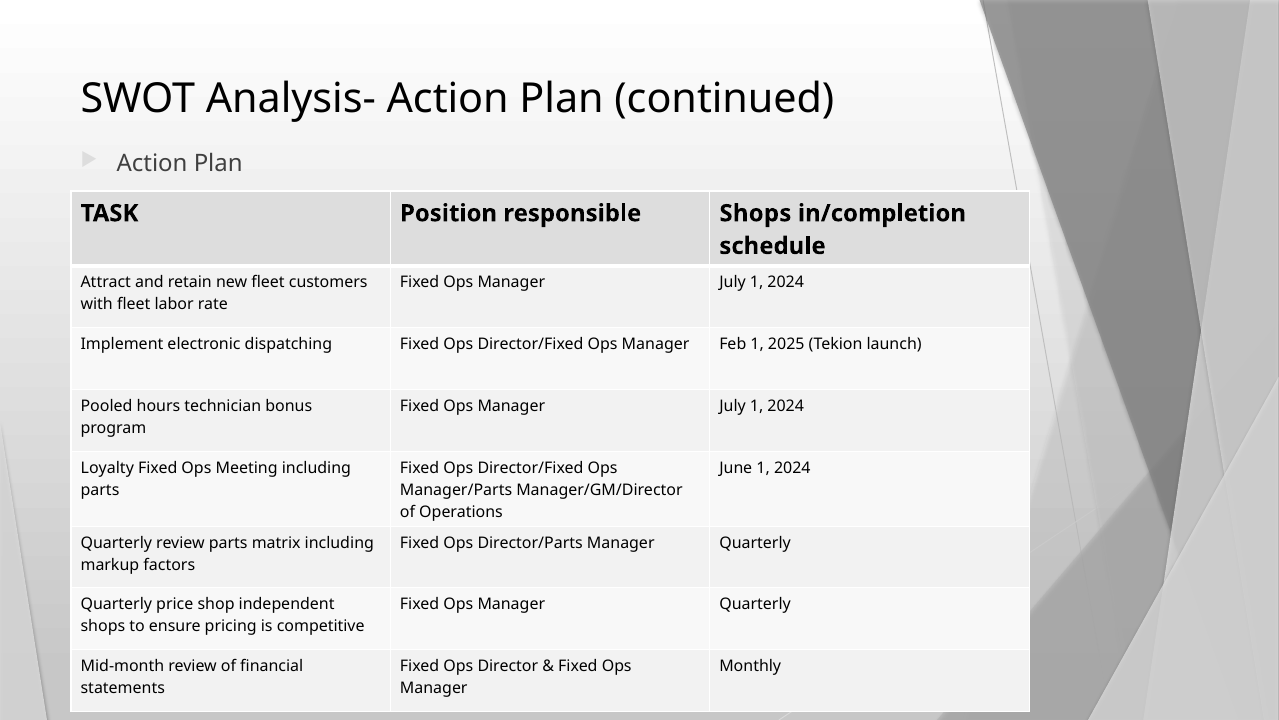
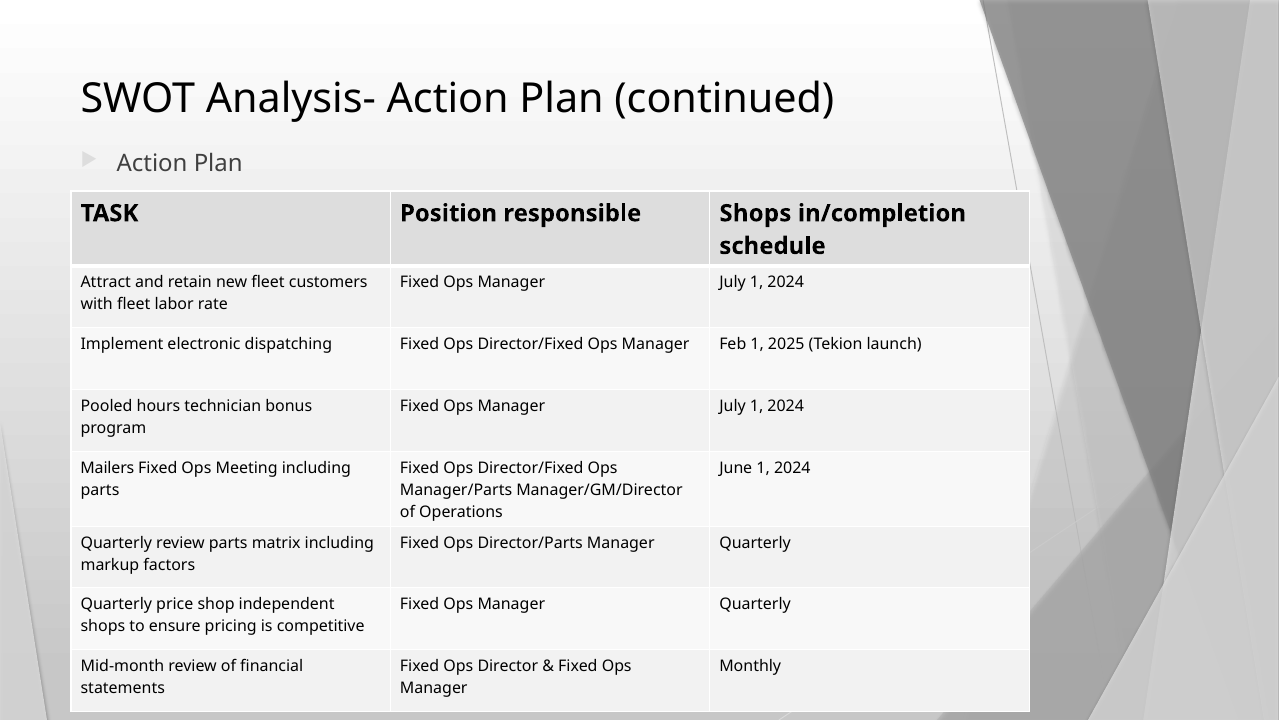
Loyalty: Loyalty -> Mailers (107, 468)
